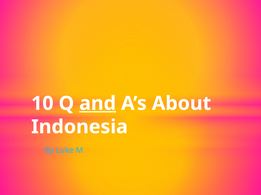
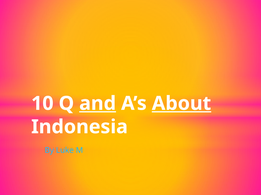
About underline: none -> present (181, 104)
